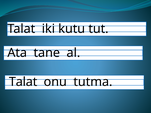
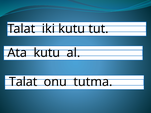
Ata tane: tane -> kutu (47, 53)
